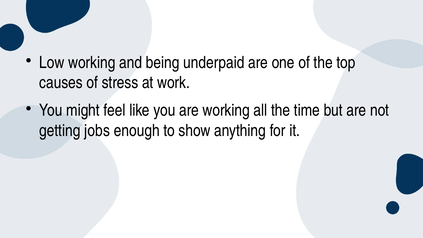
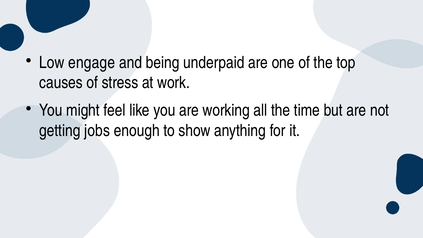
Low working: working -> engage (92, 63)
